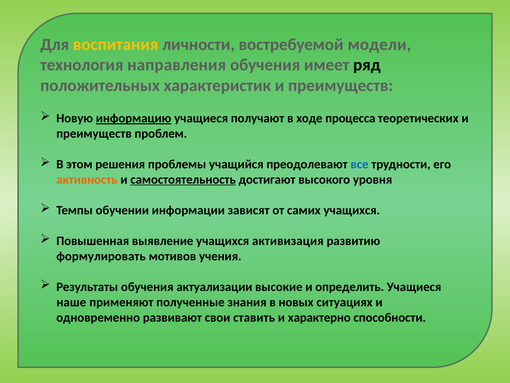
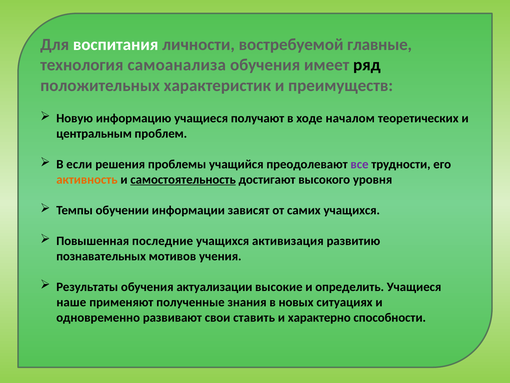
воспитания colour: yellow -> white (116, 45)
модели: модели -> главные (380, 45)
направления: направления -> самоанализа (177, 65)
информацию underline: present -> none (134, 118)
процесса: процесса -> началом (350, 118)
преимуществ: преимуществ -> центральным (94, 133)
этом: этом -> если (79, 164)
все colour: blue -> purple (360, 164)
выявление: выявление -> последние (163, 241)
формулировать: формулировать -> познавательных (101, 256)
